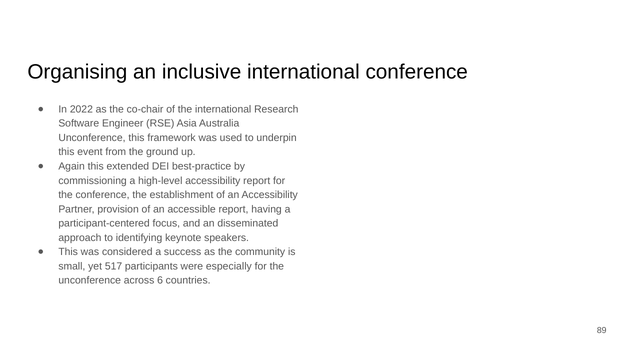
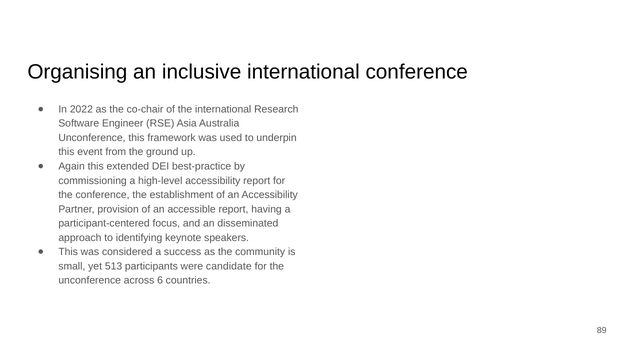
517: 517 -> 513 (114, 266)
especially: especially -> candidate (229, 266)
